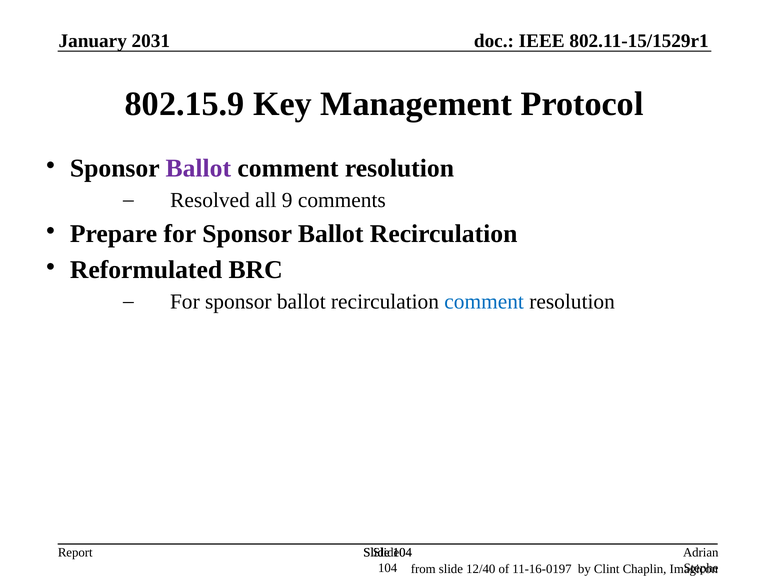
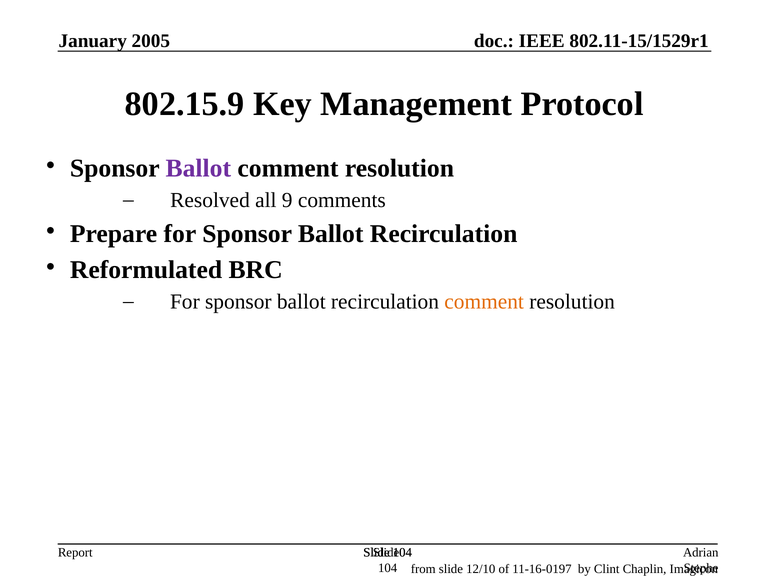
2031: 2031 -> 2005 (151, 41)
comment colour: blue -> orange (484, 302)
12/40: 12/40 -> 12/10 (481, 570)
